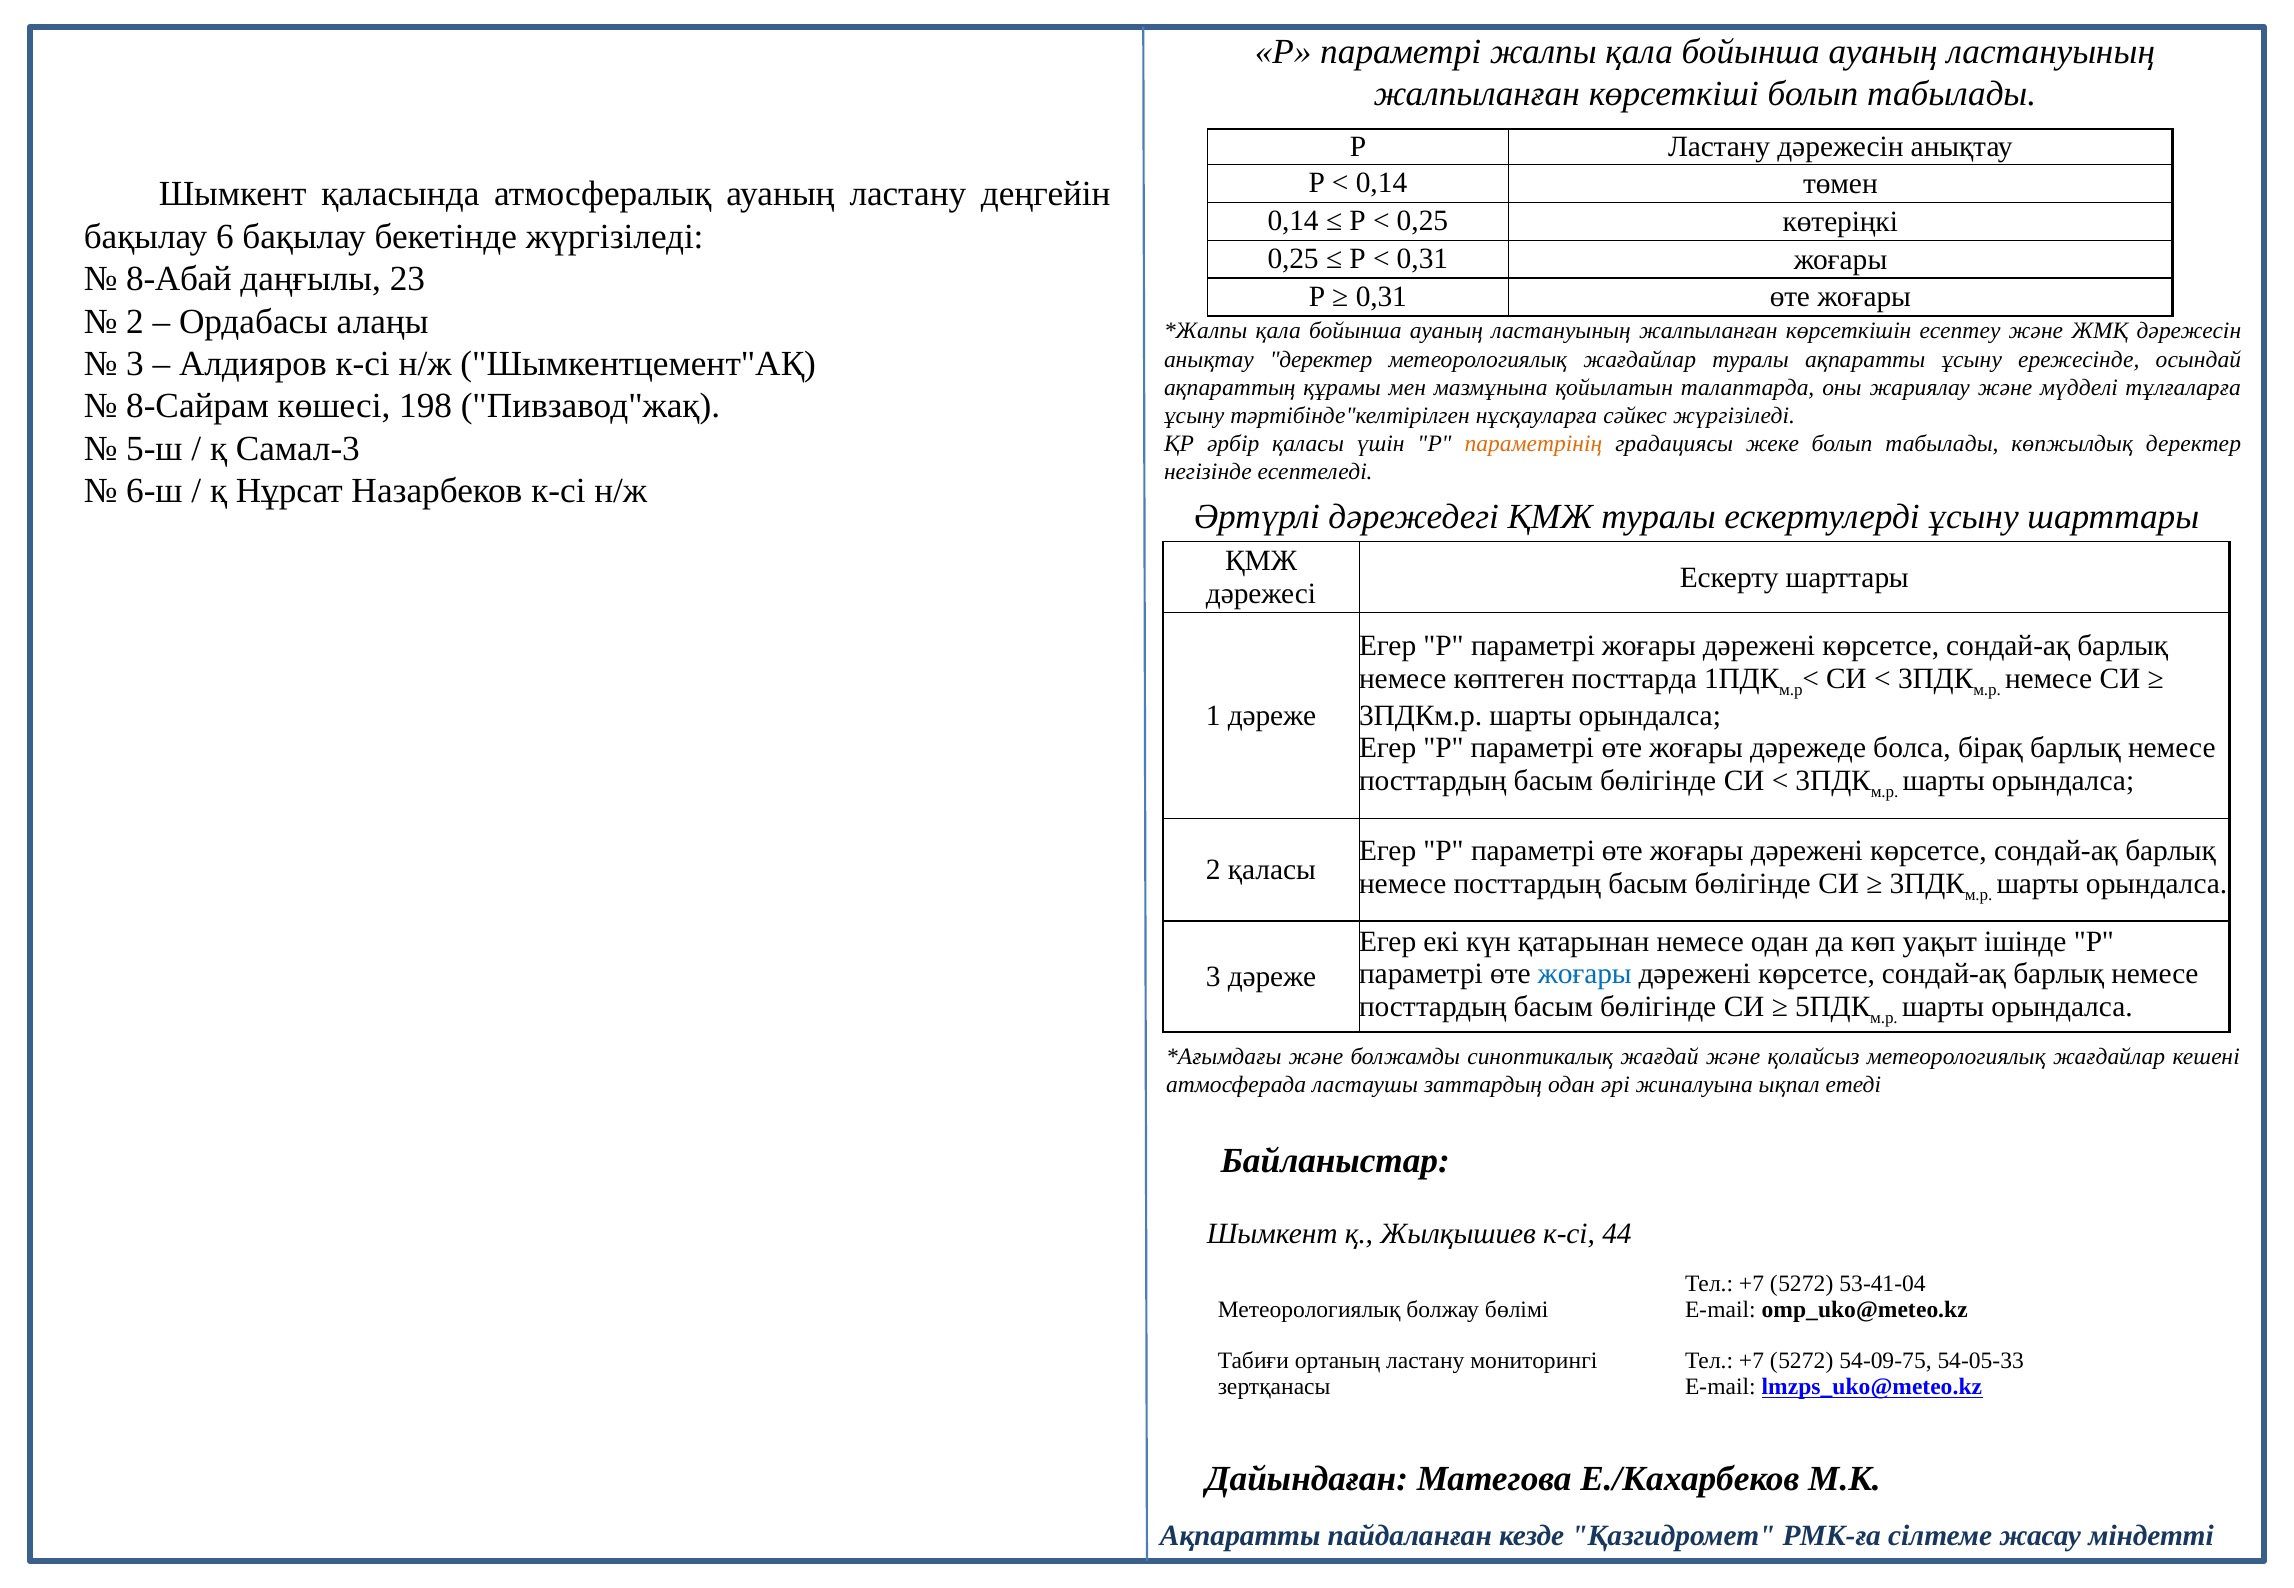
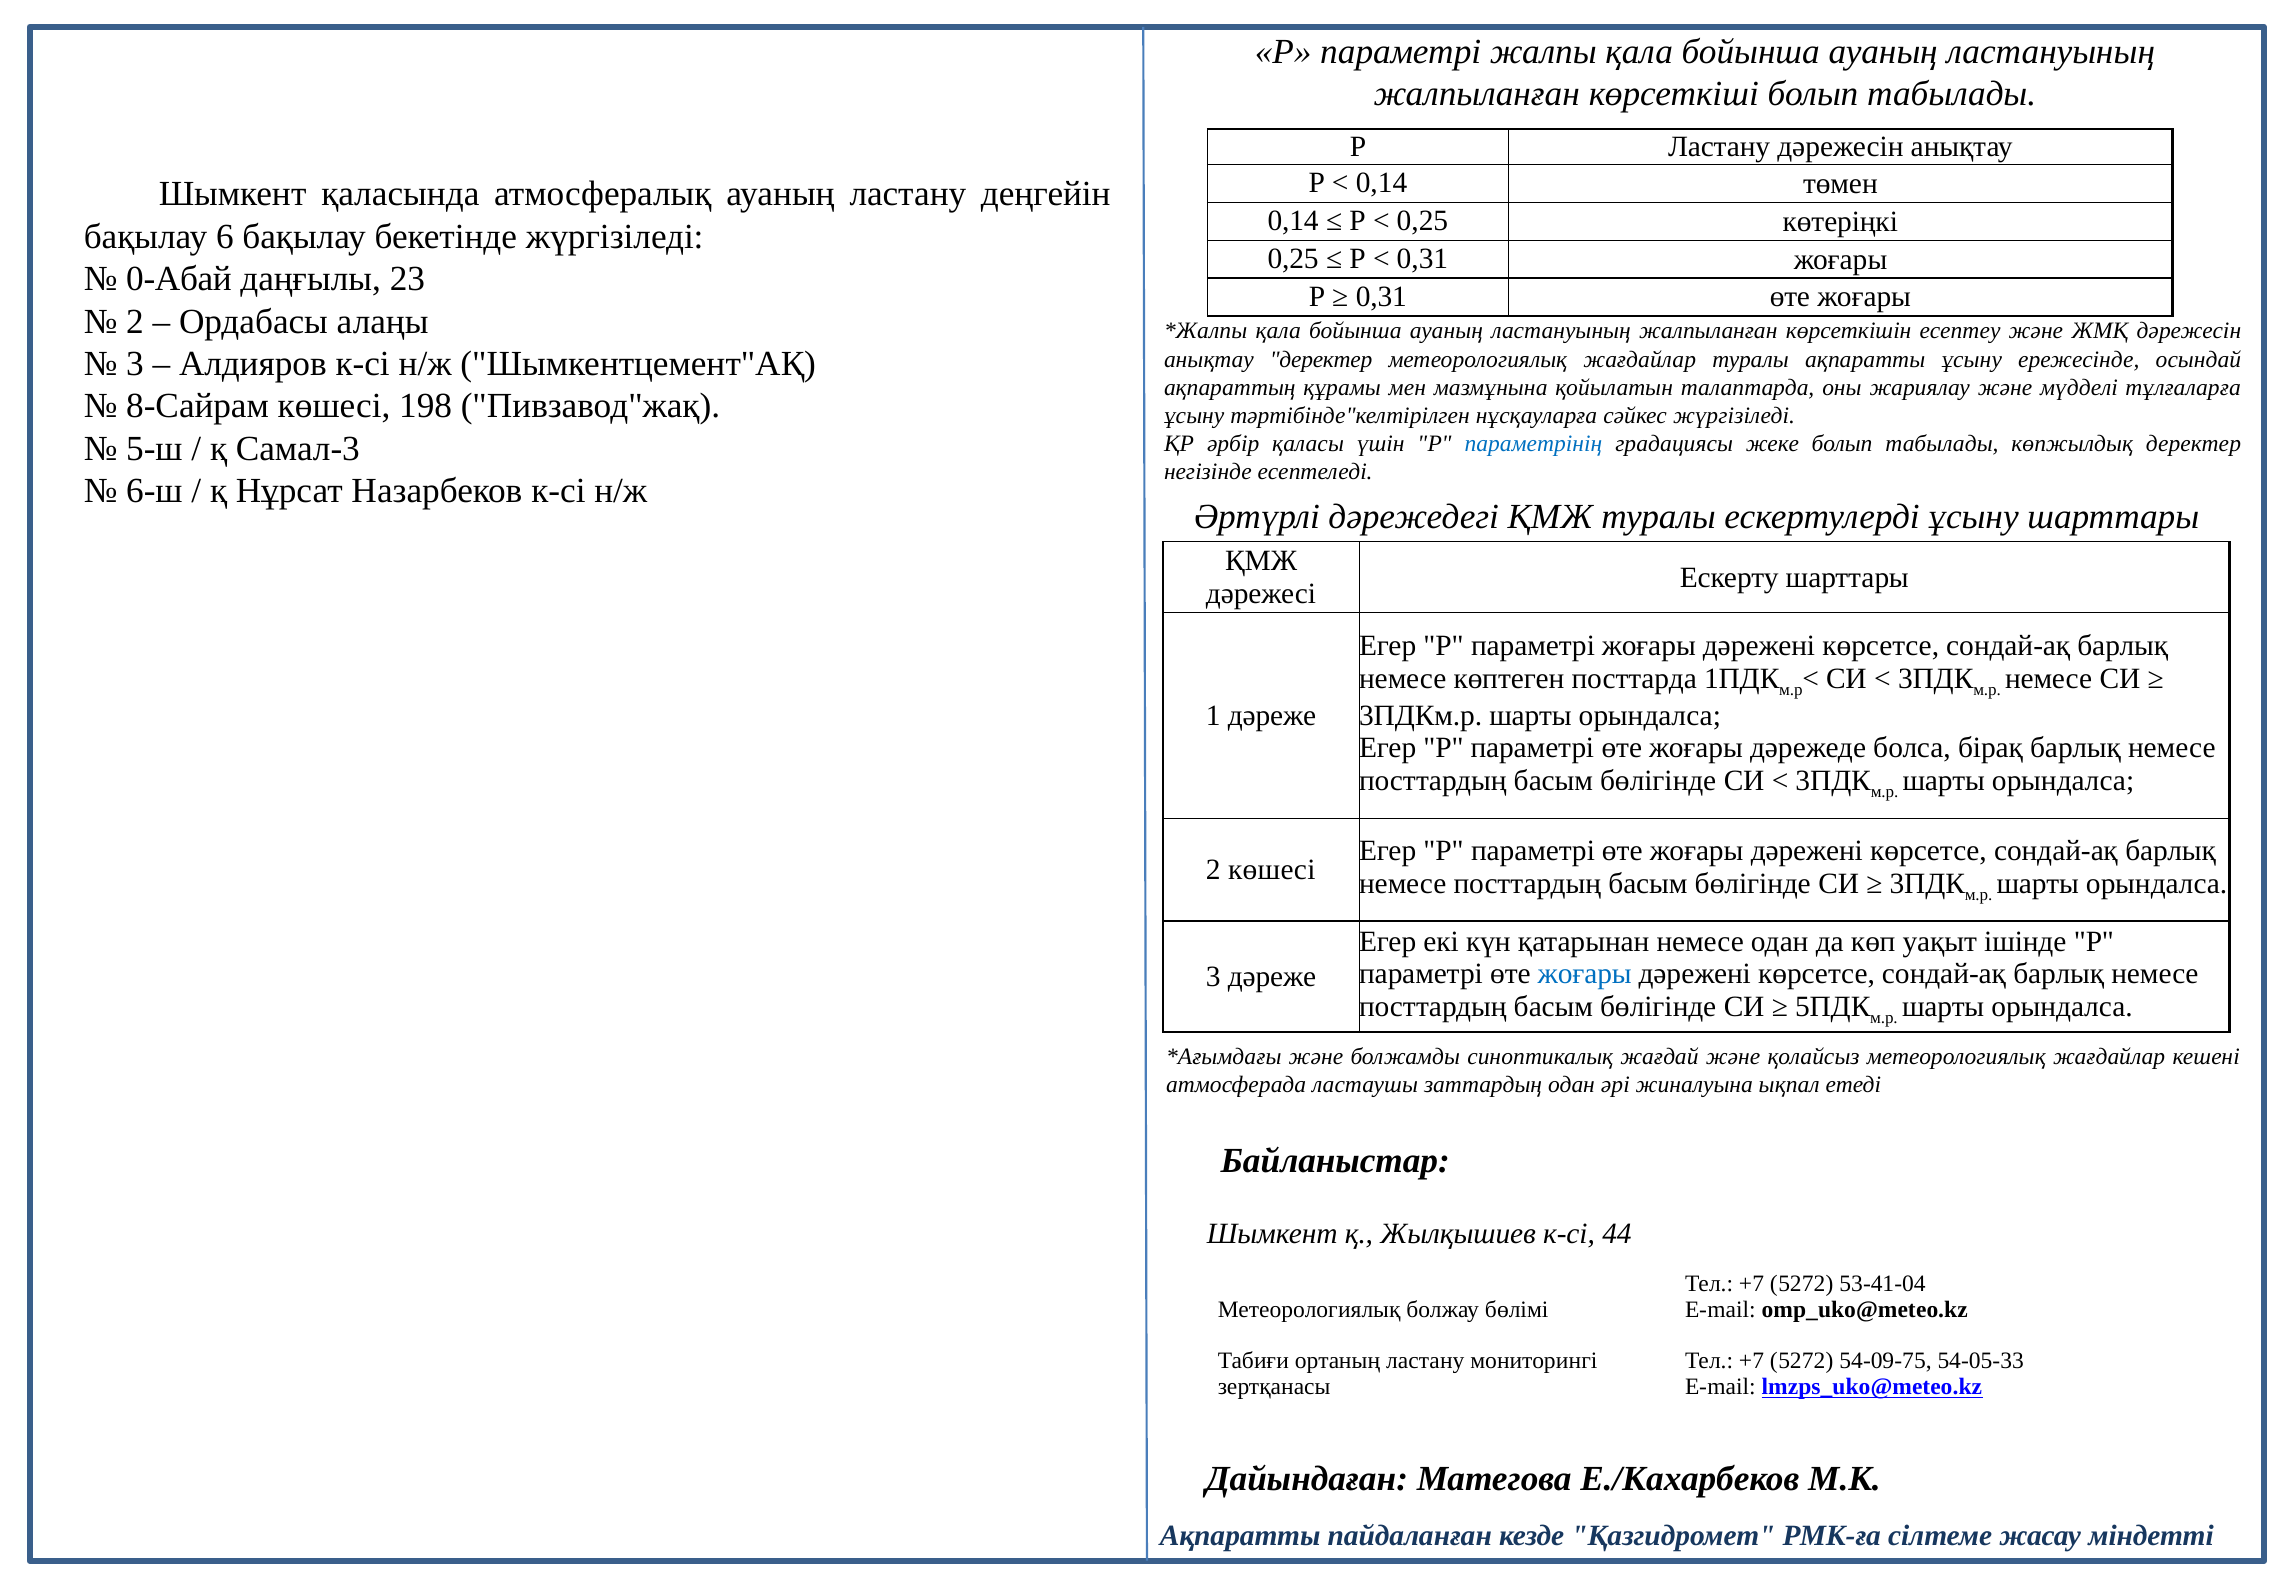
8-Абай: 8-Абай -> 0-Абай (179, 279)
параметрінің colour: orange -> blue (1533, 444)
2 қаласы: қаласы -> көшесі (1272, 870)
